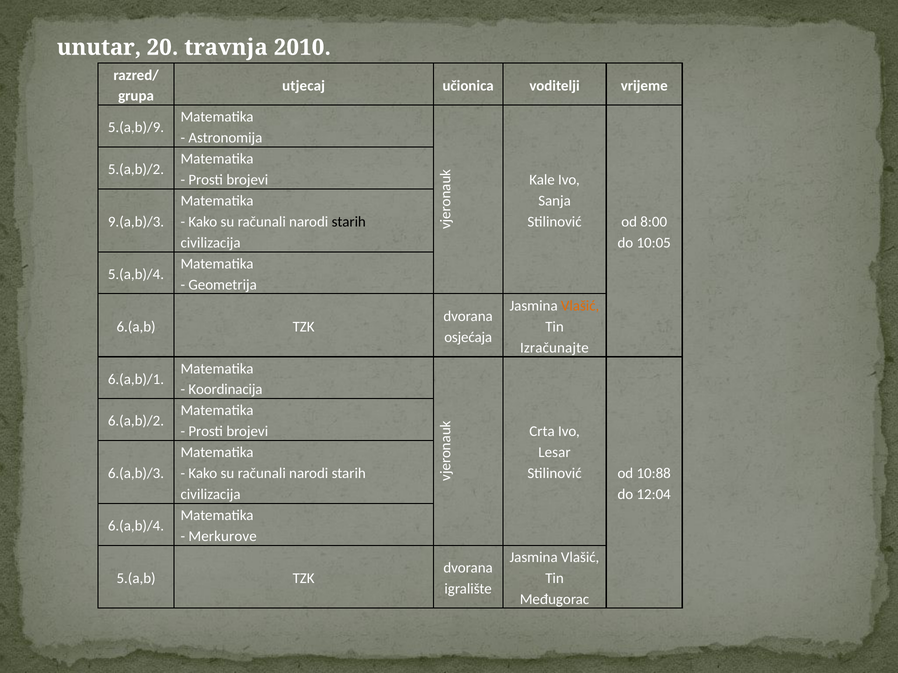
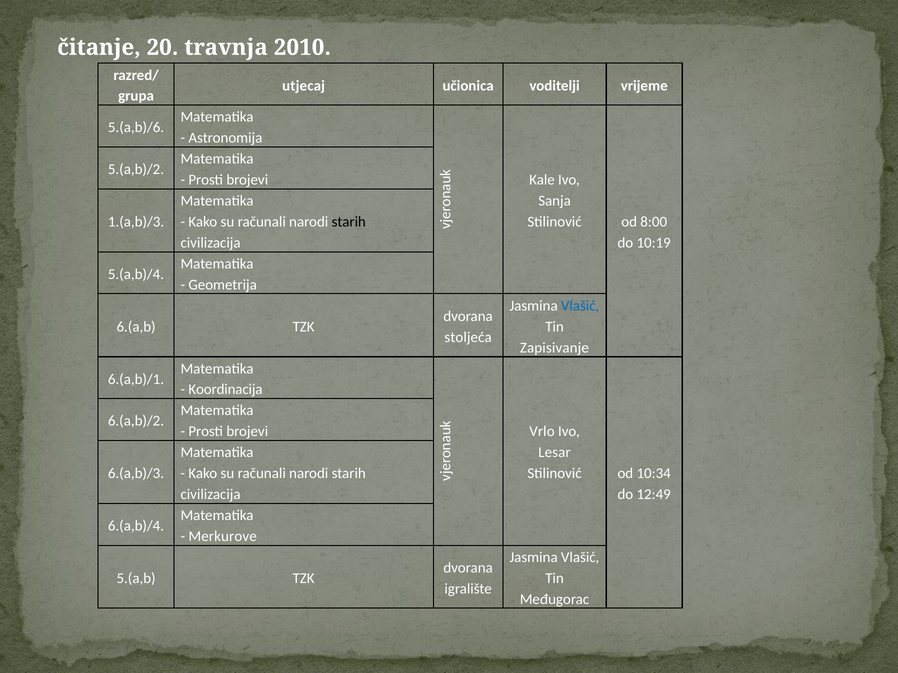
unutar: unutar -> čitanje (99, 47)
5.(a,b)/9: 5.(a,b)/9 -> 5.(a,b)/6 (136, 128)
9.(a,b)/3: 9.(a,b)/3 -> 1.(a,b)/3 (136, 222)
10:05: 10:05 -> 10:19 (654, 243)
Vlašić colour: orange -> blue (580, 306)
osjećaja: osjećaja -> stoljeća (468, 337)
Izračunajte: Izračunajte -> Zapisivanje (554, 348)
Crta: Crta -> Vrlo (542, 432)
10:88: 10:88 -> 10:34 (654, 474)
12:04: 12:04 -> 12:49 (654, 495)
